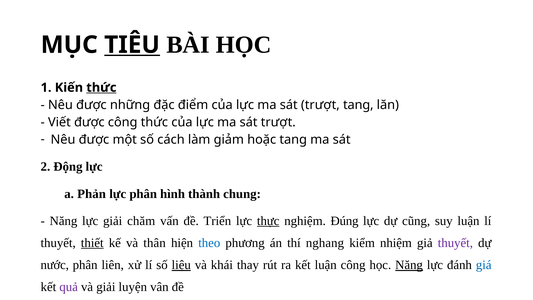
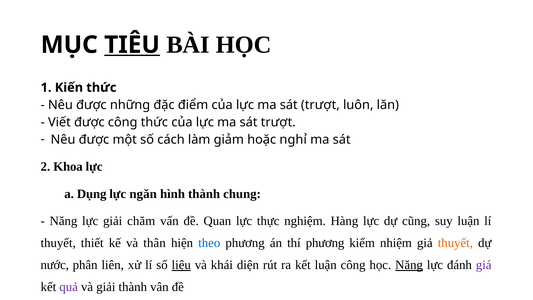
thức underline: present -> none (101, 88)
trượt tang: tang -> luôn (358, 105)
hoặc tang: tang -> nghỉ (293, 140)
Động: Động -> Khoa (68, 167)
Phản: Phản -> Dụng (92, 194)
lực phân: phân -> ngăn (143, 194)
Triển: Triển -> Quan (217, 221)
thực underline: present -> none (268, 221)
Đúng: Đúng -> Hàng (344, 221)
thiết underline: present -> none (92, 243)
thí nghang: nghang -> phương (325, 243)
thuyết colour: purple -> orange (455, 243)
thay: thay -> diện (248, 265)
giá colour: blue -> purple (484, 265)
giải luyện: luyện -> thành (133, 287)
